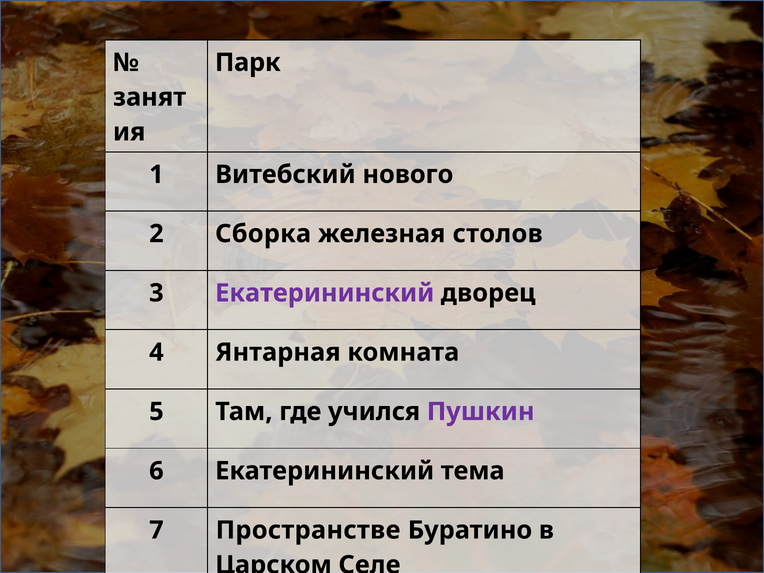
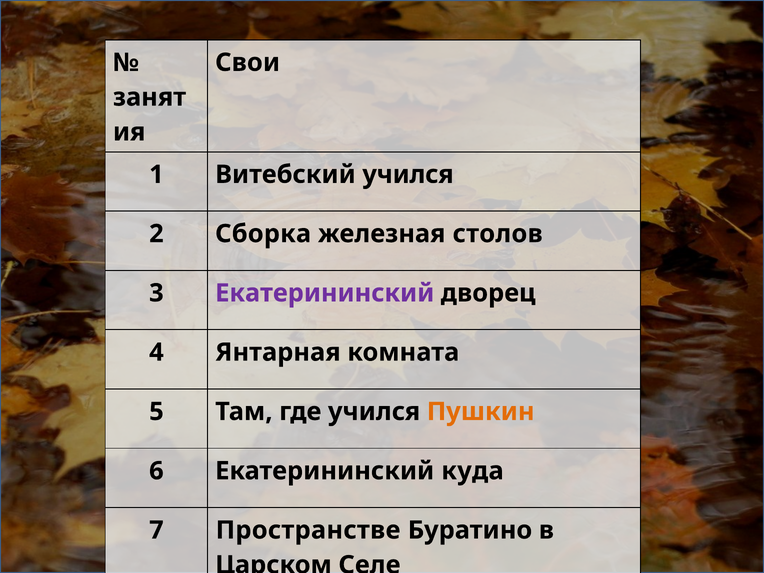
Парк: Парк -> Свои (248, 62)
Витебский нового: нового -> учился (408, 174)
Пушкин colour: purple -> orange (481, 412)
тема: тема -> куда (472, 471)
